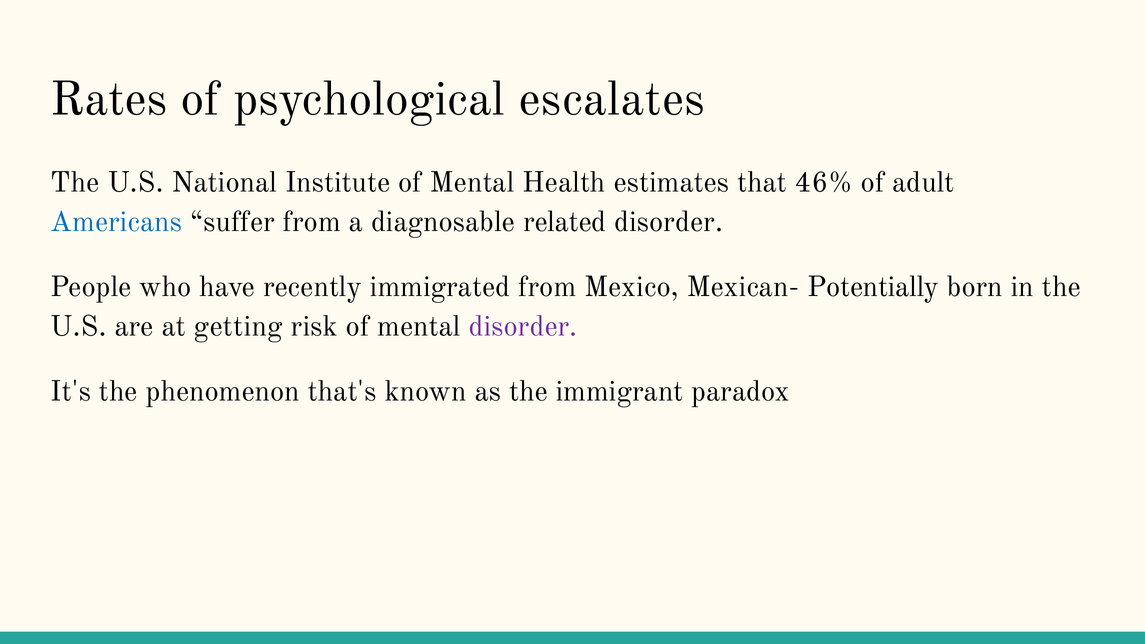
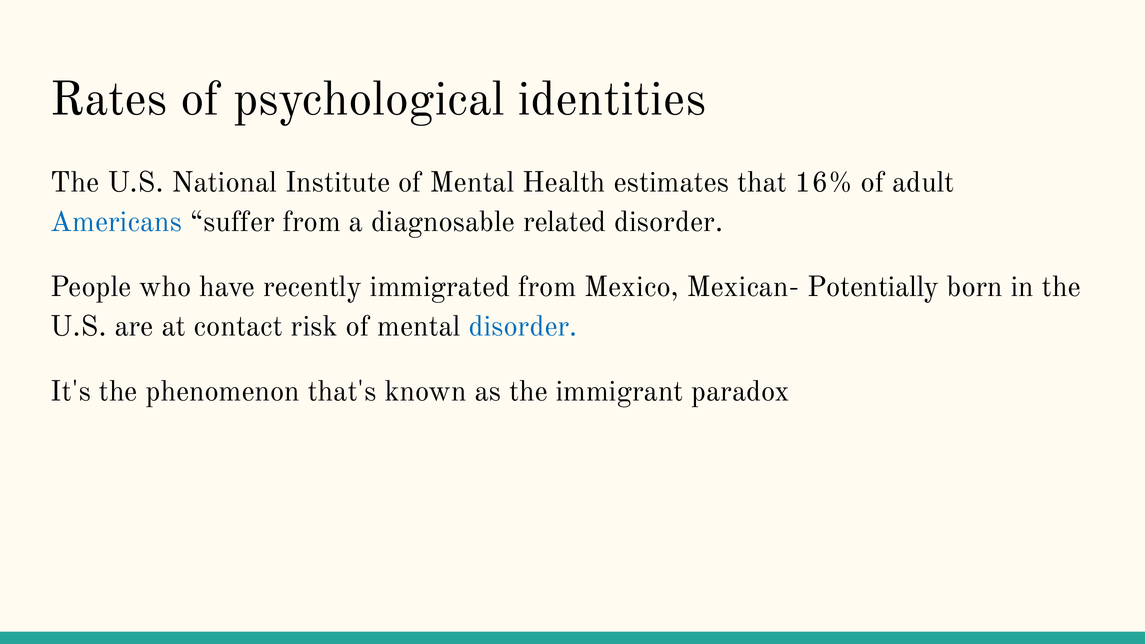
escalates: escalates -> identities (612, 99)
46%: 46% -> 16% (824, 182)
getting: getting -> contact (238, 326)
disorder colour: purple -> blue (523, 326)
